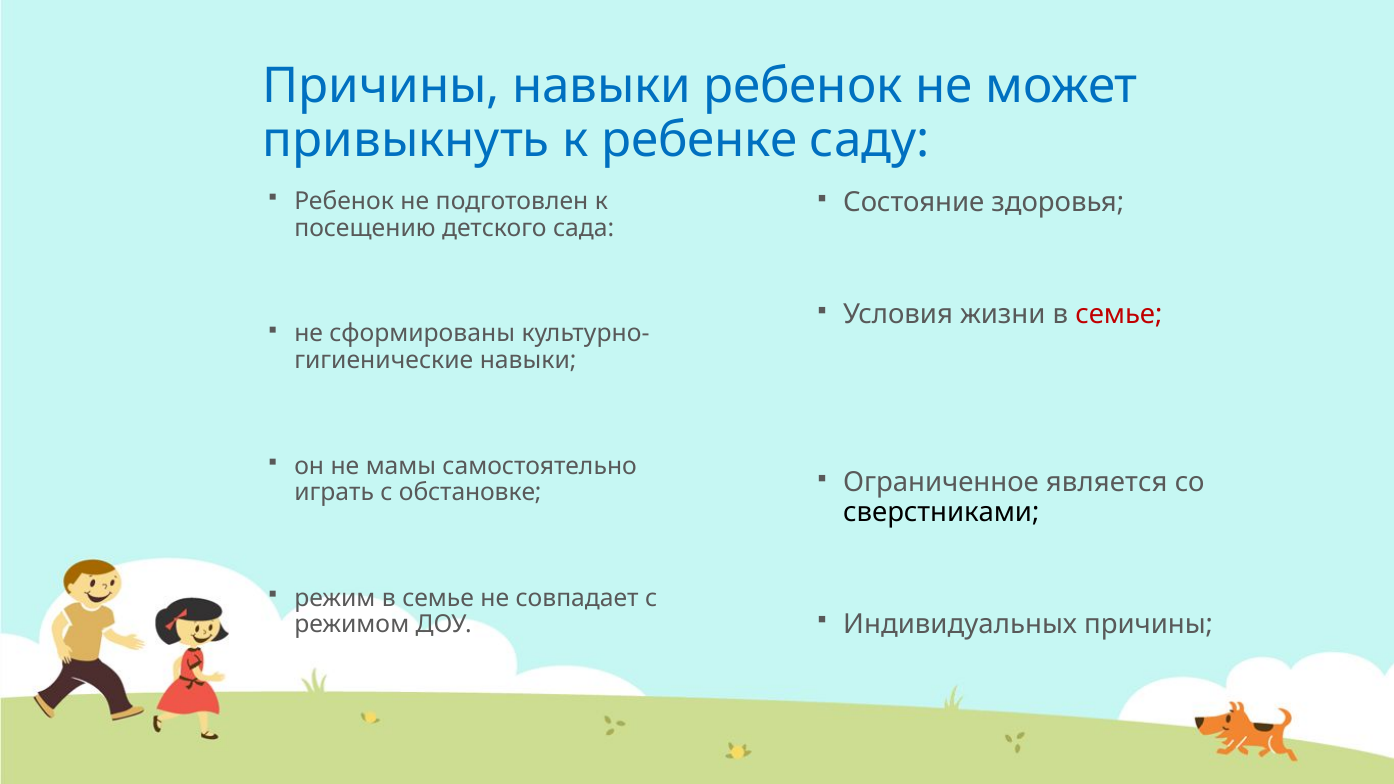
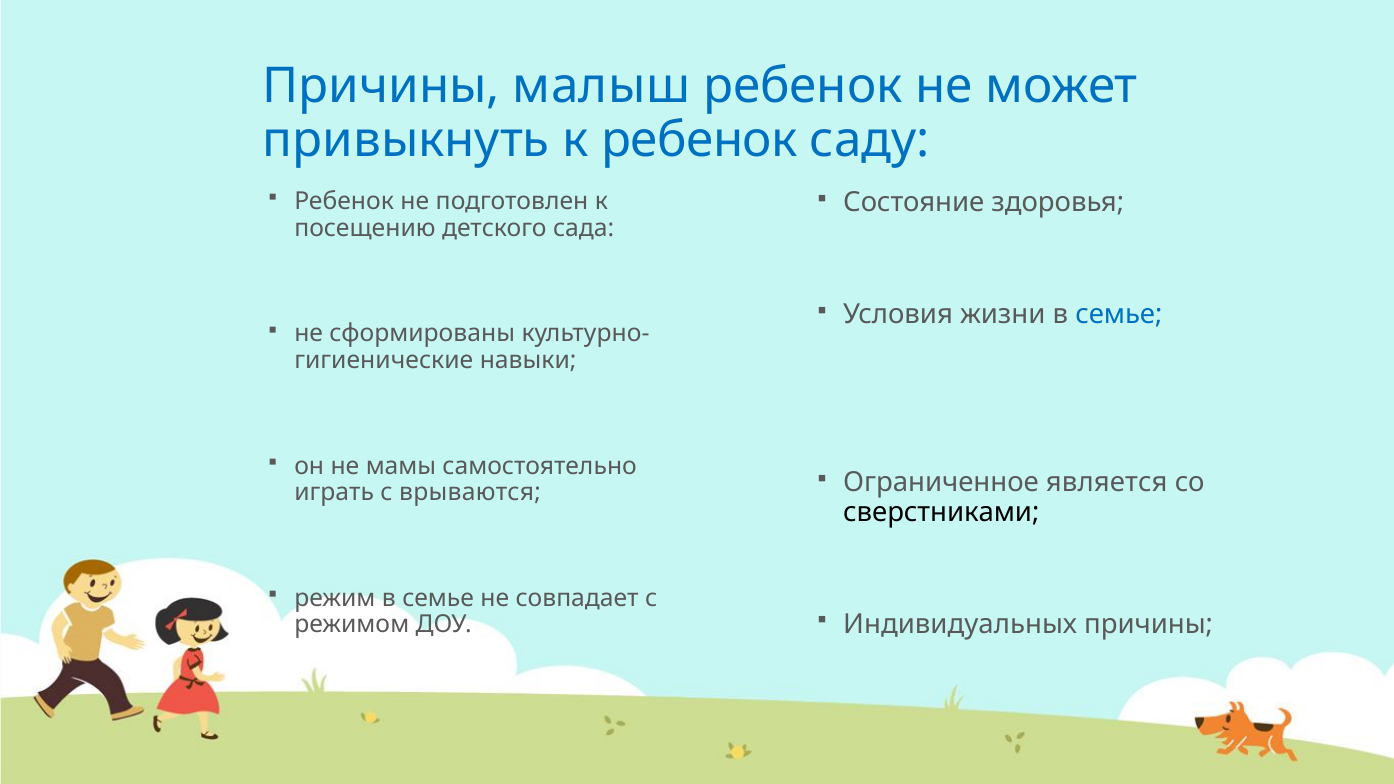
Причины навыки: навыки -> малыш (601, 87)
к ребенке: ребенке -> ребенок (700, 140)
семье colour: red -> blue (1119, 315)
обстановке: обстановке -> врываются (470, 493)
